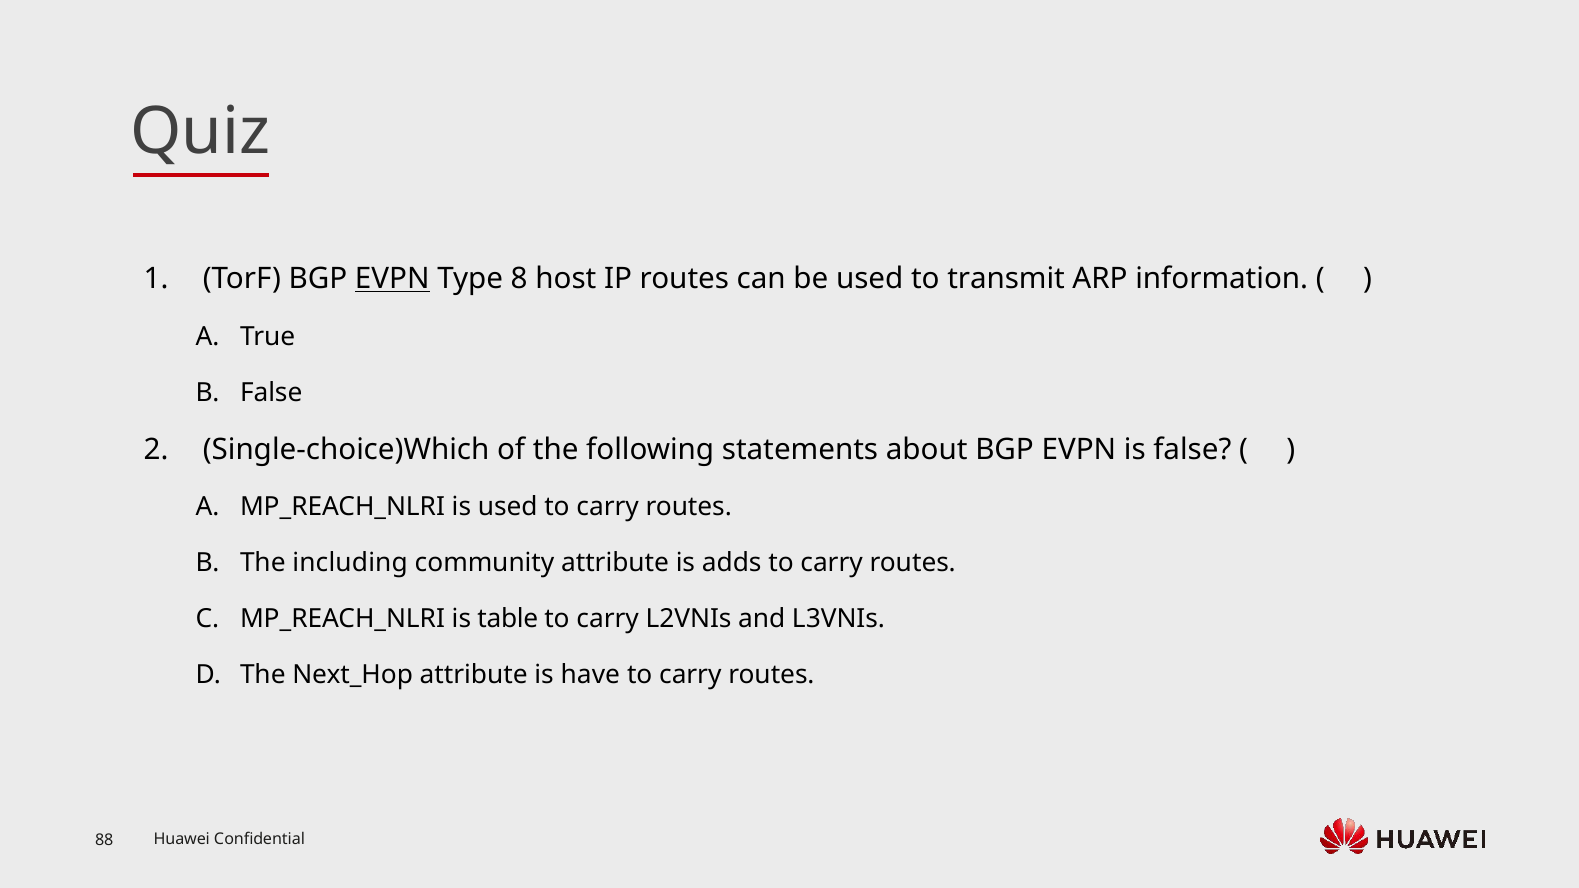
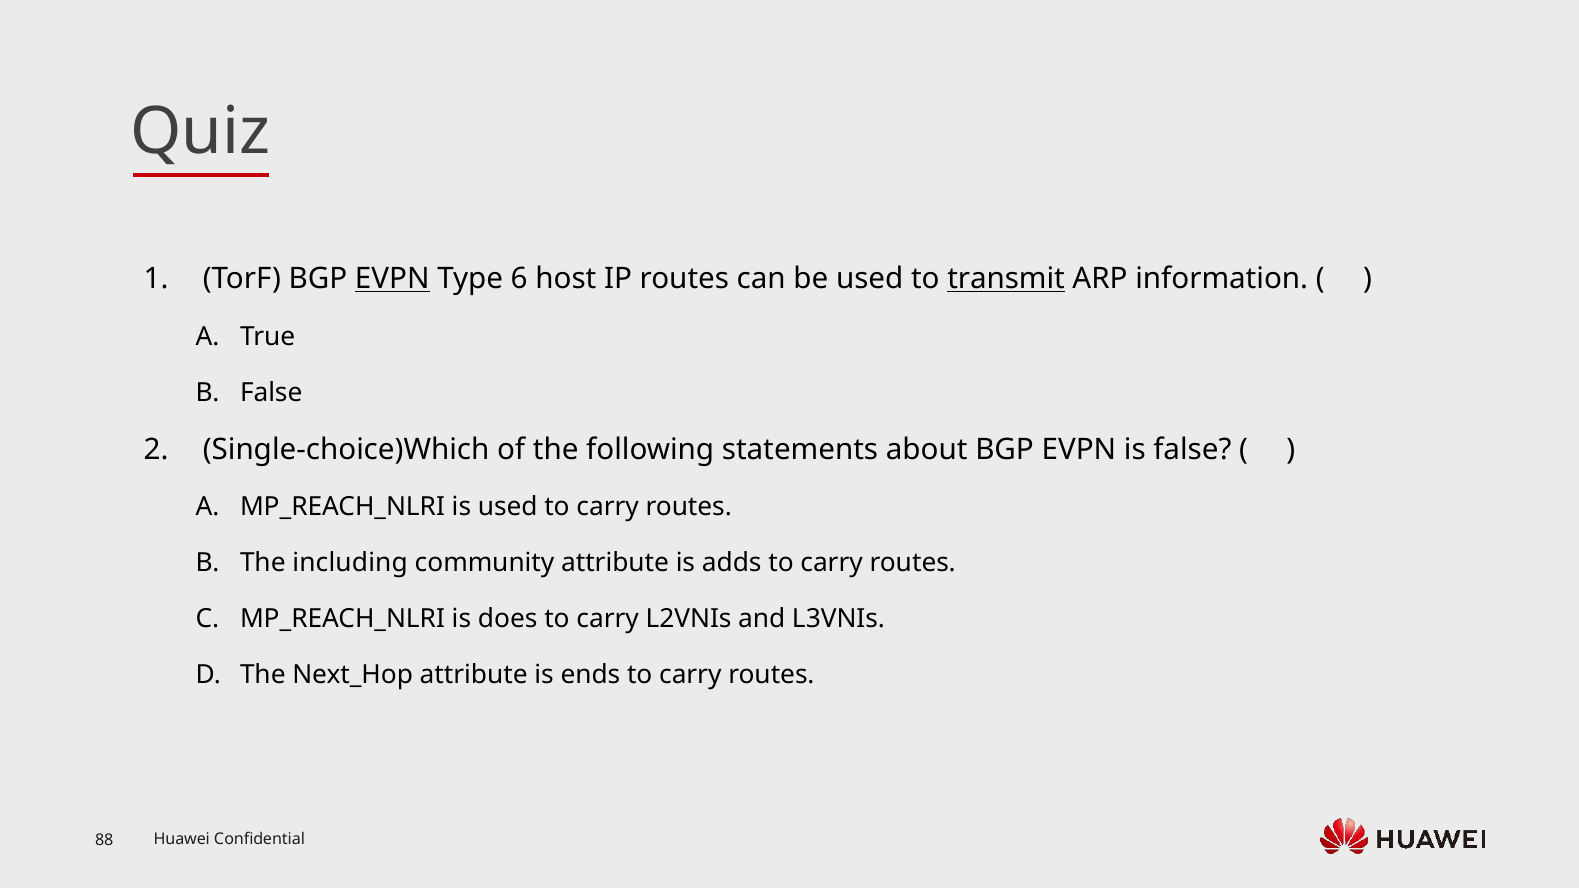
8: 8 -> 6 (519, 279)
transmit underline: none -> present (1006, 279)
table: table -> does (508, 619)
have: have -> ends (590, 675)
